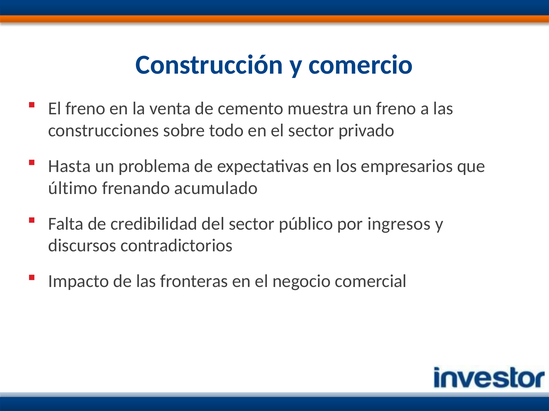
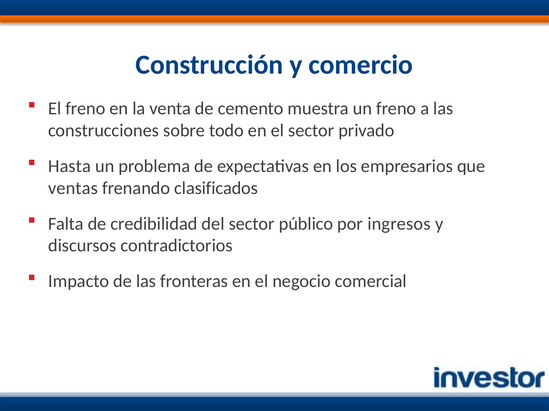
último: último -> ventas (73, 188)
acumulado: acumulado -> clasificados (216, 188)
